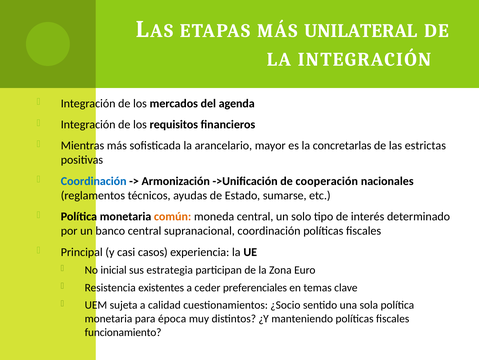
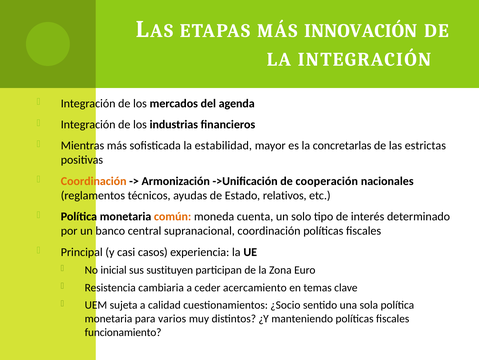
UNILATERAL: UNILATERAL -> INNOVACIÓN (361, 31)
requisitos: requisitos -> industrias (174, 124)
arancelario: arancelario -> estabilidad (223, 145)
Coordinación colour: blue -> orange (94, 181)
sumarse: sumarse -> relativos (285, 195)
moneda central: central -> cuenta (255, 216)
estrategia: estrategia -> sustituyen (170, 269)
existentes: existentes -> cambiaria (161, 287)
preferenciales: preferenciales -> acercamiento (255, 287)
época: época -> varios (172, 318)
